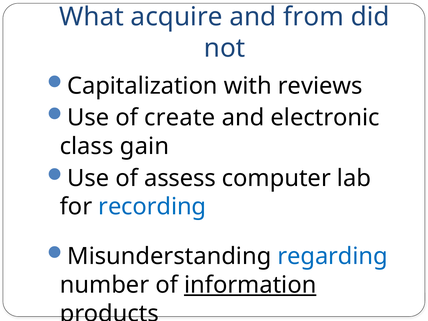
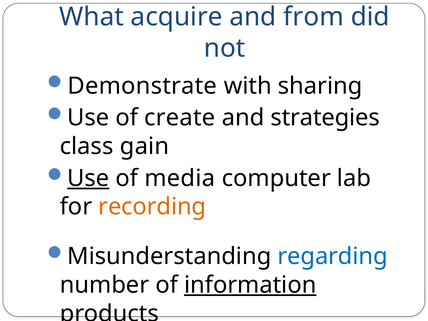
Capitalization: Capitalization -> Demonstrate (142, 86)
reviews: reviews -> sharing (320, 86)
electronic: electronic -> strategies (325, 118)
Use underline: none -> present (88, 178)
assess: assess -> media (180, 178)
recording colour: blue -> orange (152, 207)
